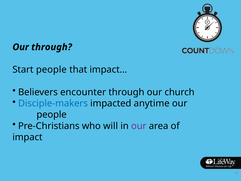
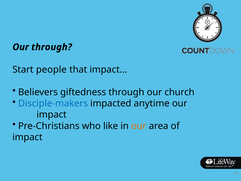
encounter: encounter -> giftedness (83, 92)
people: people -> impact (52, 115)
will: will -> like (111, 126)
our colour: purple -> orange (139, 126)
